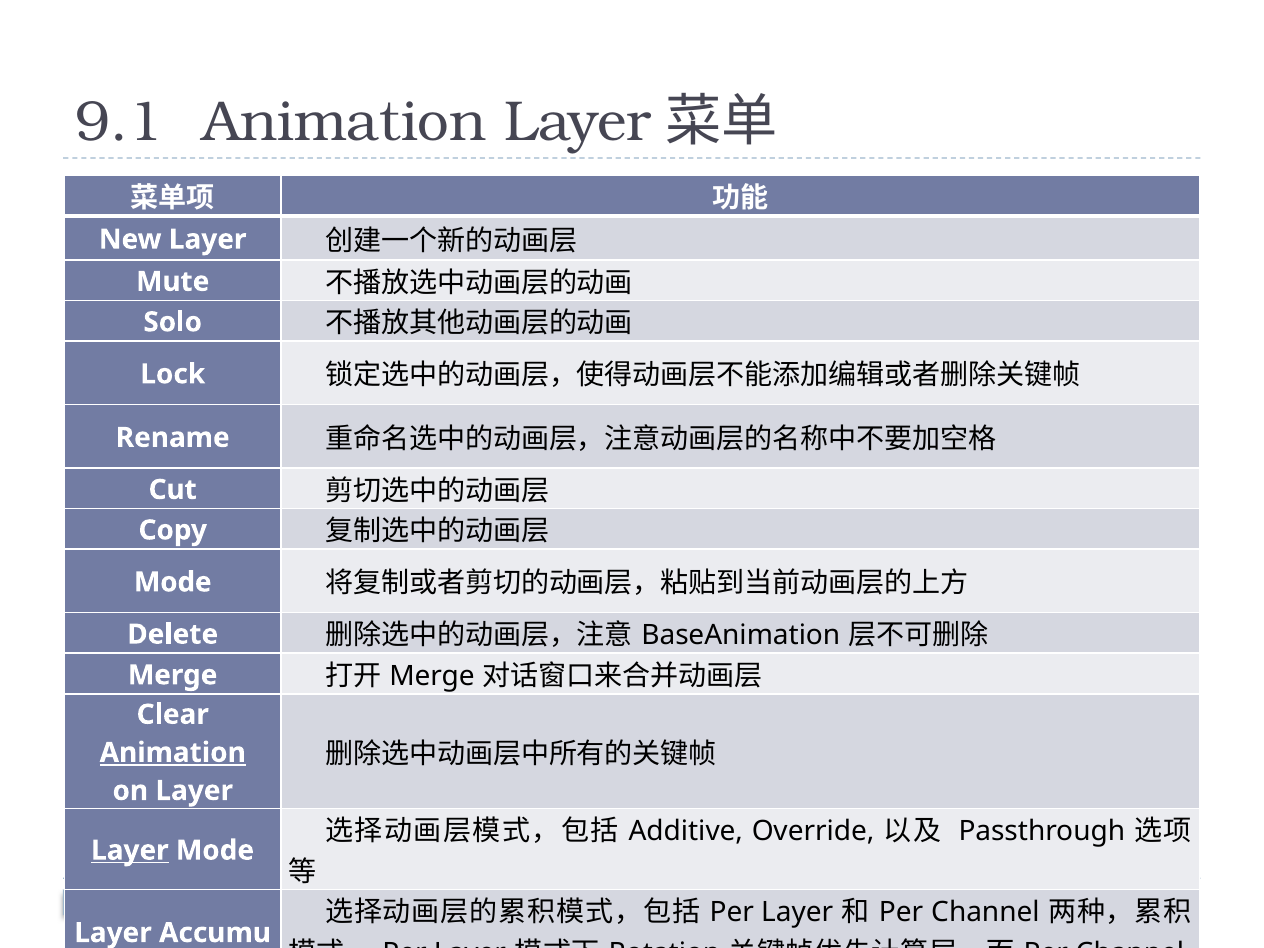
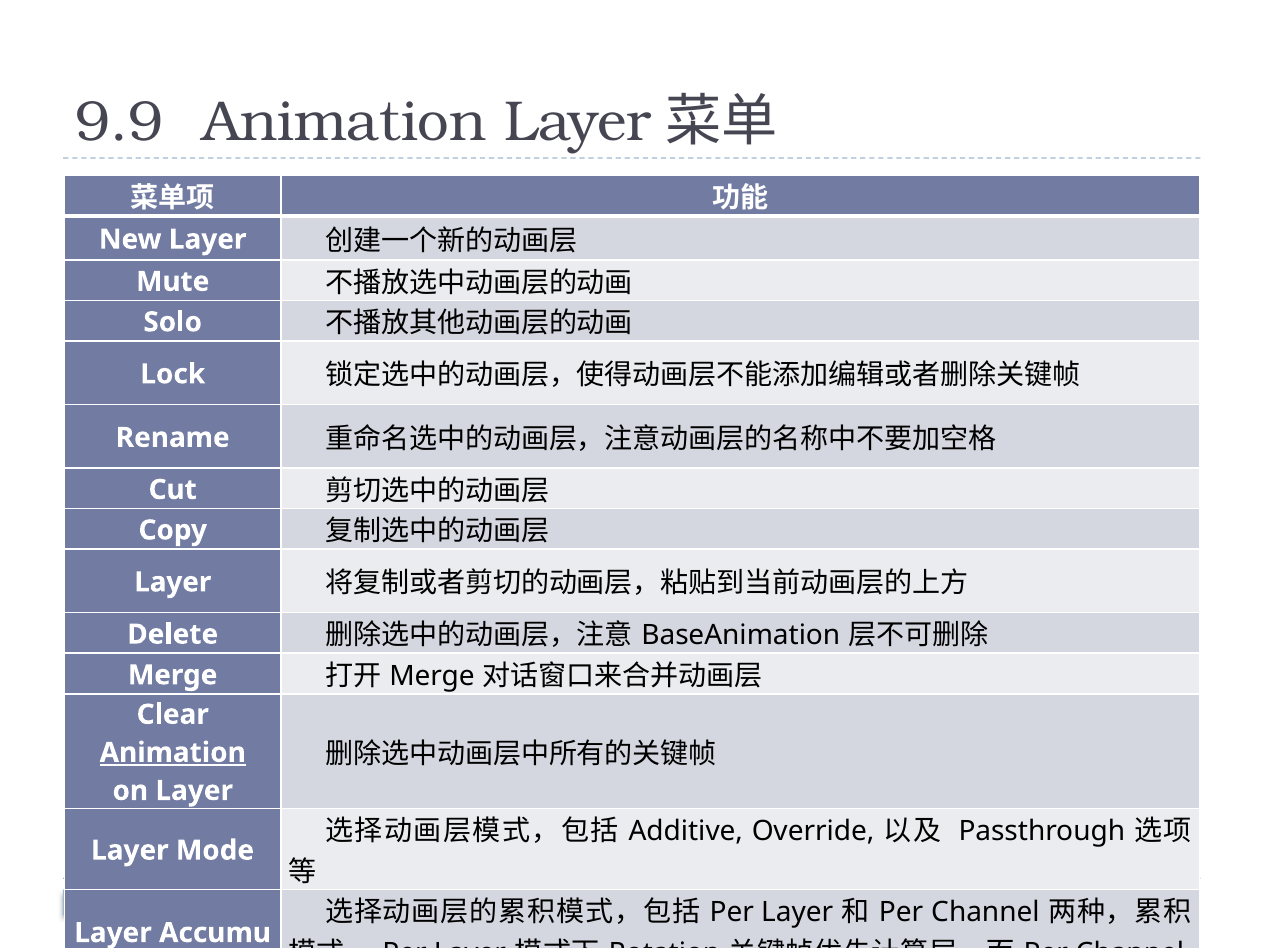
9.1: 9.1 -> 9.9 (119, 122)
Mode: Mode -> Layer (173, 582)
Layer underline: present -> none (130, 850)
